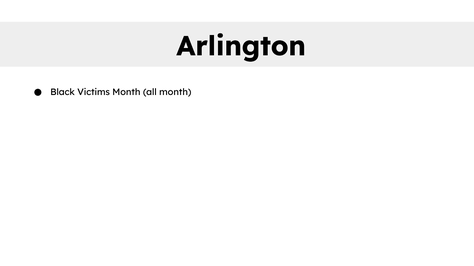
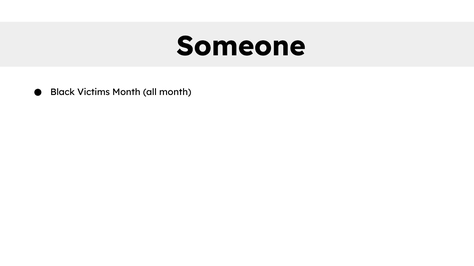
Arlington: Arlington -> Someone (241, 46)
